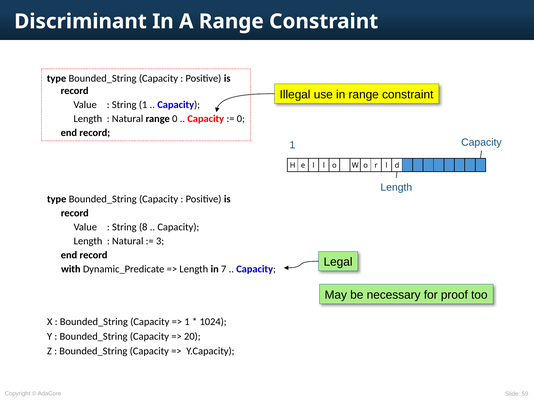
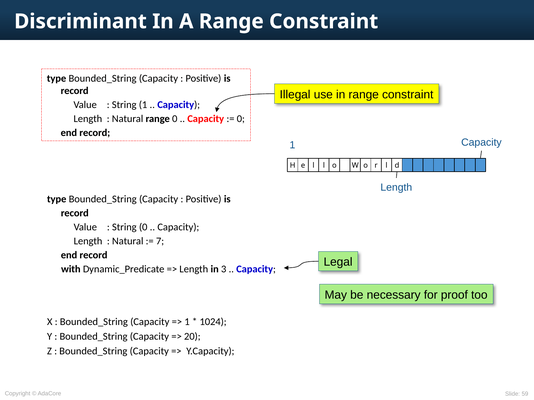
String 8: 8 -> 0 (143, 227)
3: 3 -> 7 (160, 241)
7: 7 -> 3 (224, 269)
